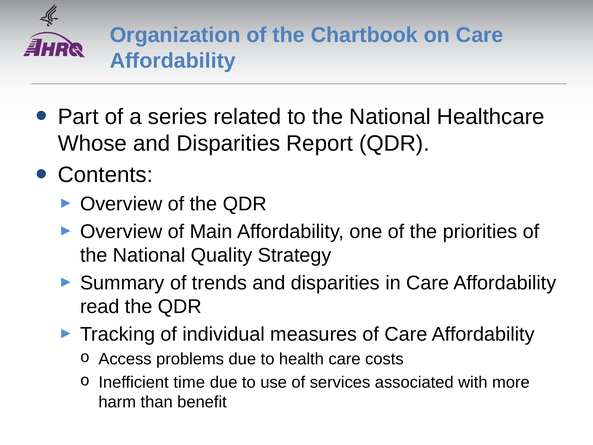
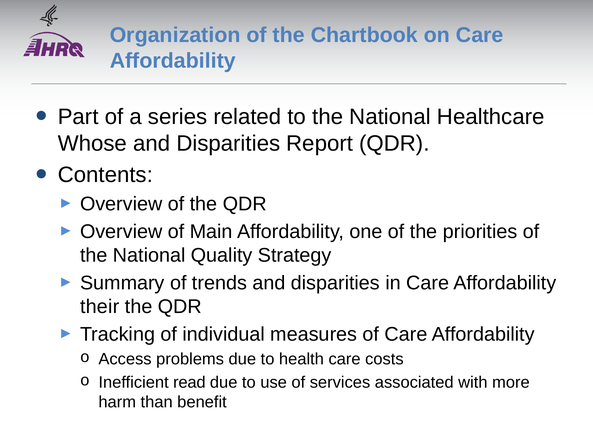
read: read -> their (100, 307)
time: time -> read (189, 382)
